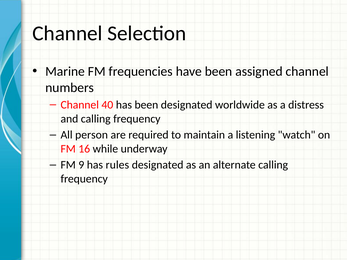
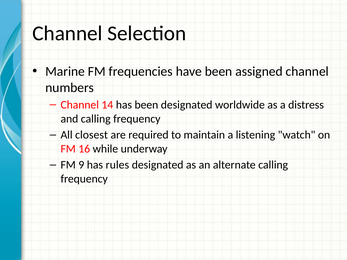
40: 40 -> 14 (107, 105)
person: person -> closest (92, 135)
